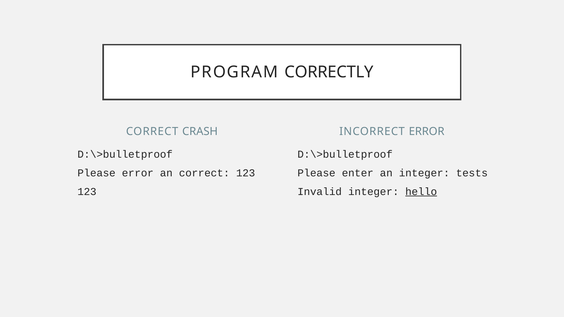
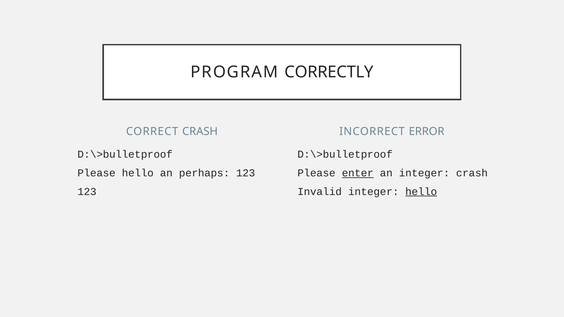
Please error: error -> hello (138, 173)
an correct: correct -> perhaps (204, 173)
enter underline: none -> present (358, 173)
integer tests: tests -> crash (472, 173)
